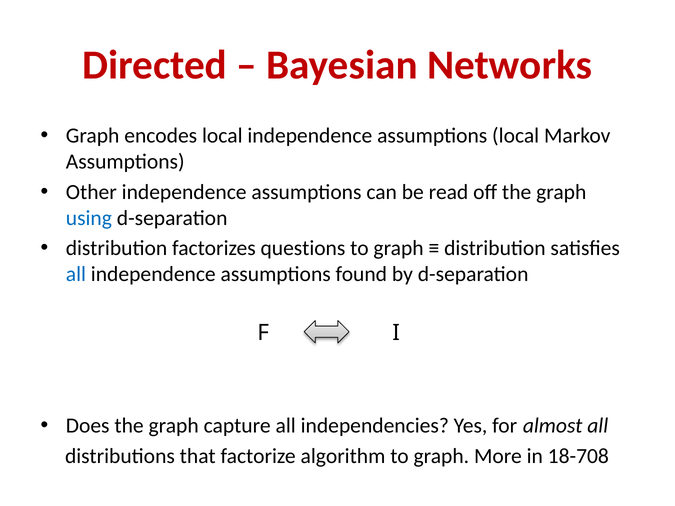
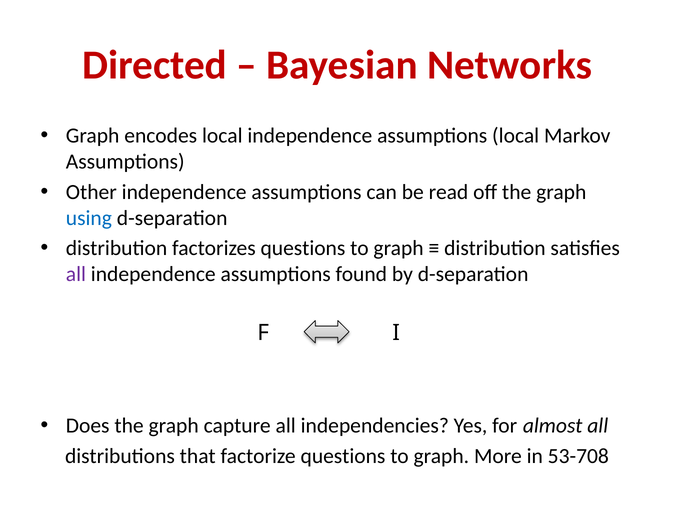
all colour: blue -> purple (76, 274)
factorize algorithm: algorithm -> questions (343, 456)
18-708: 18-708 -> 53-708 (578, 456)
